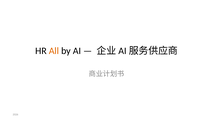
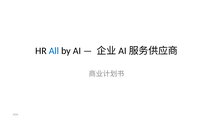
All colour: orange -> blue (54, 51)
